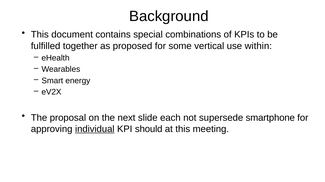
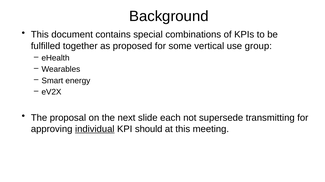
within: within -> group (258, 46)
smartphone: smartphone -> transmitting (270, 118)
